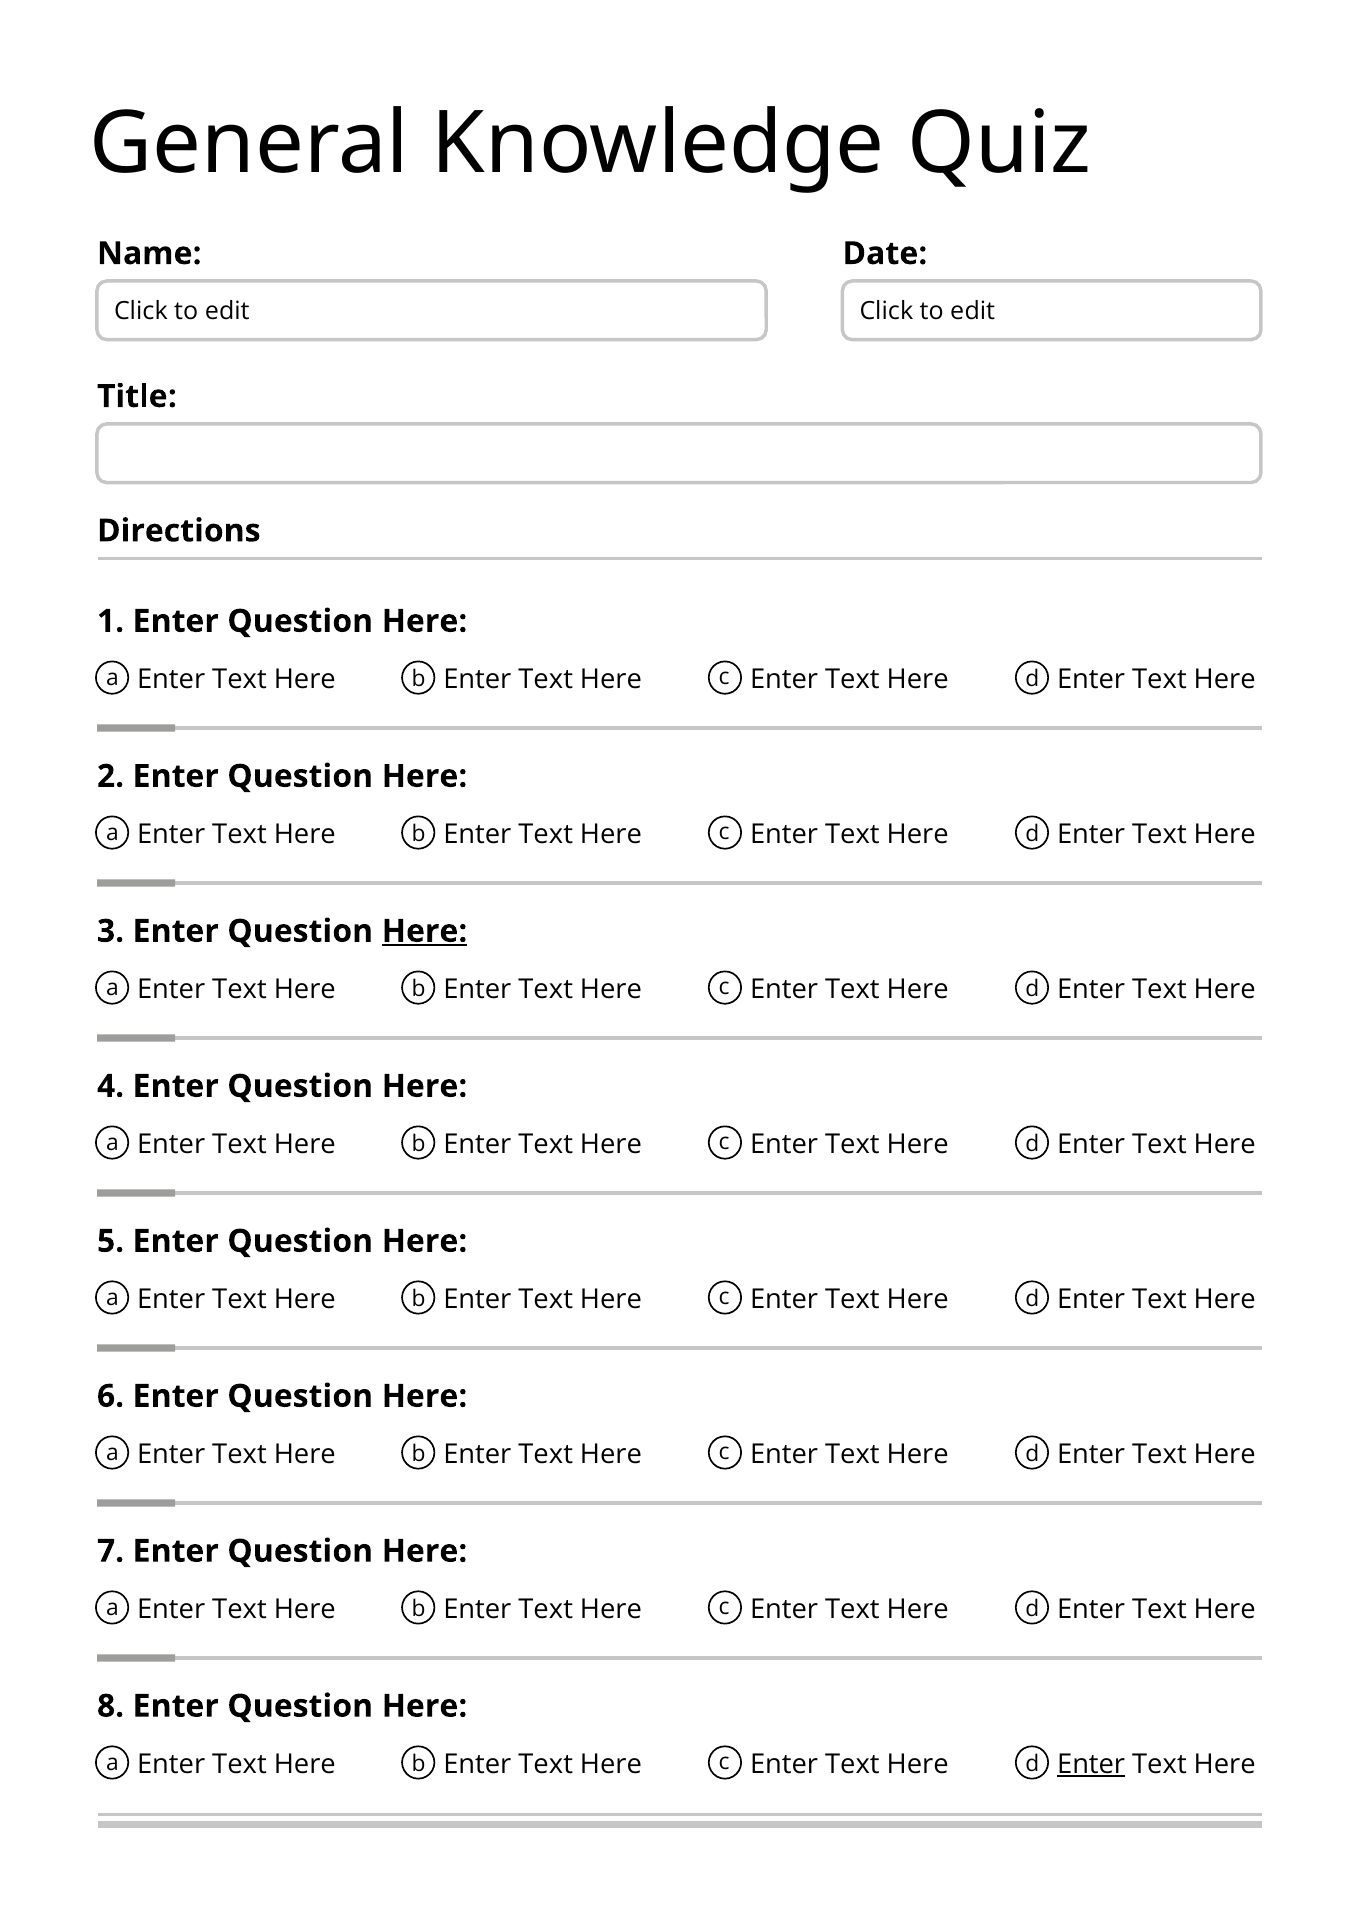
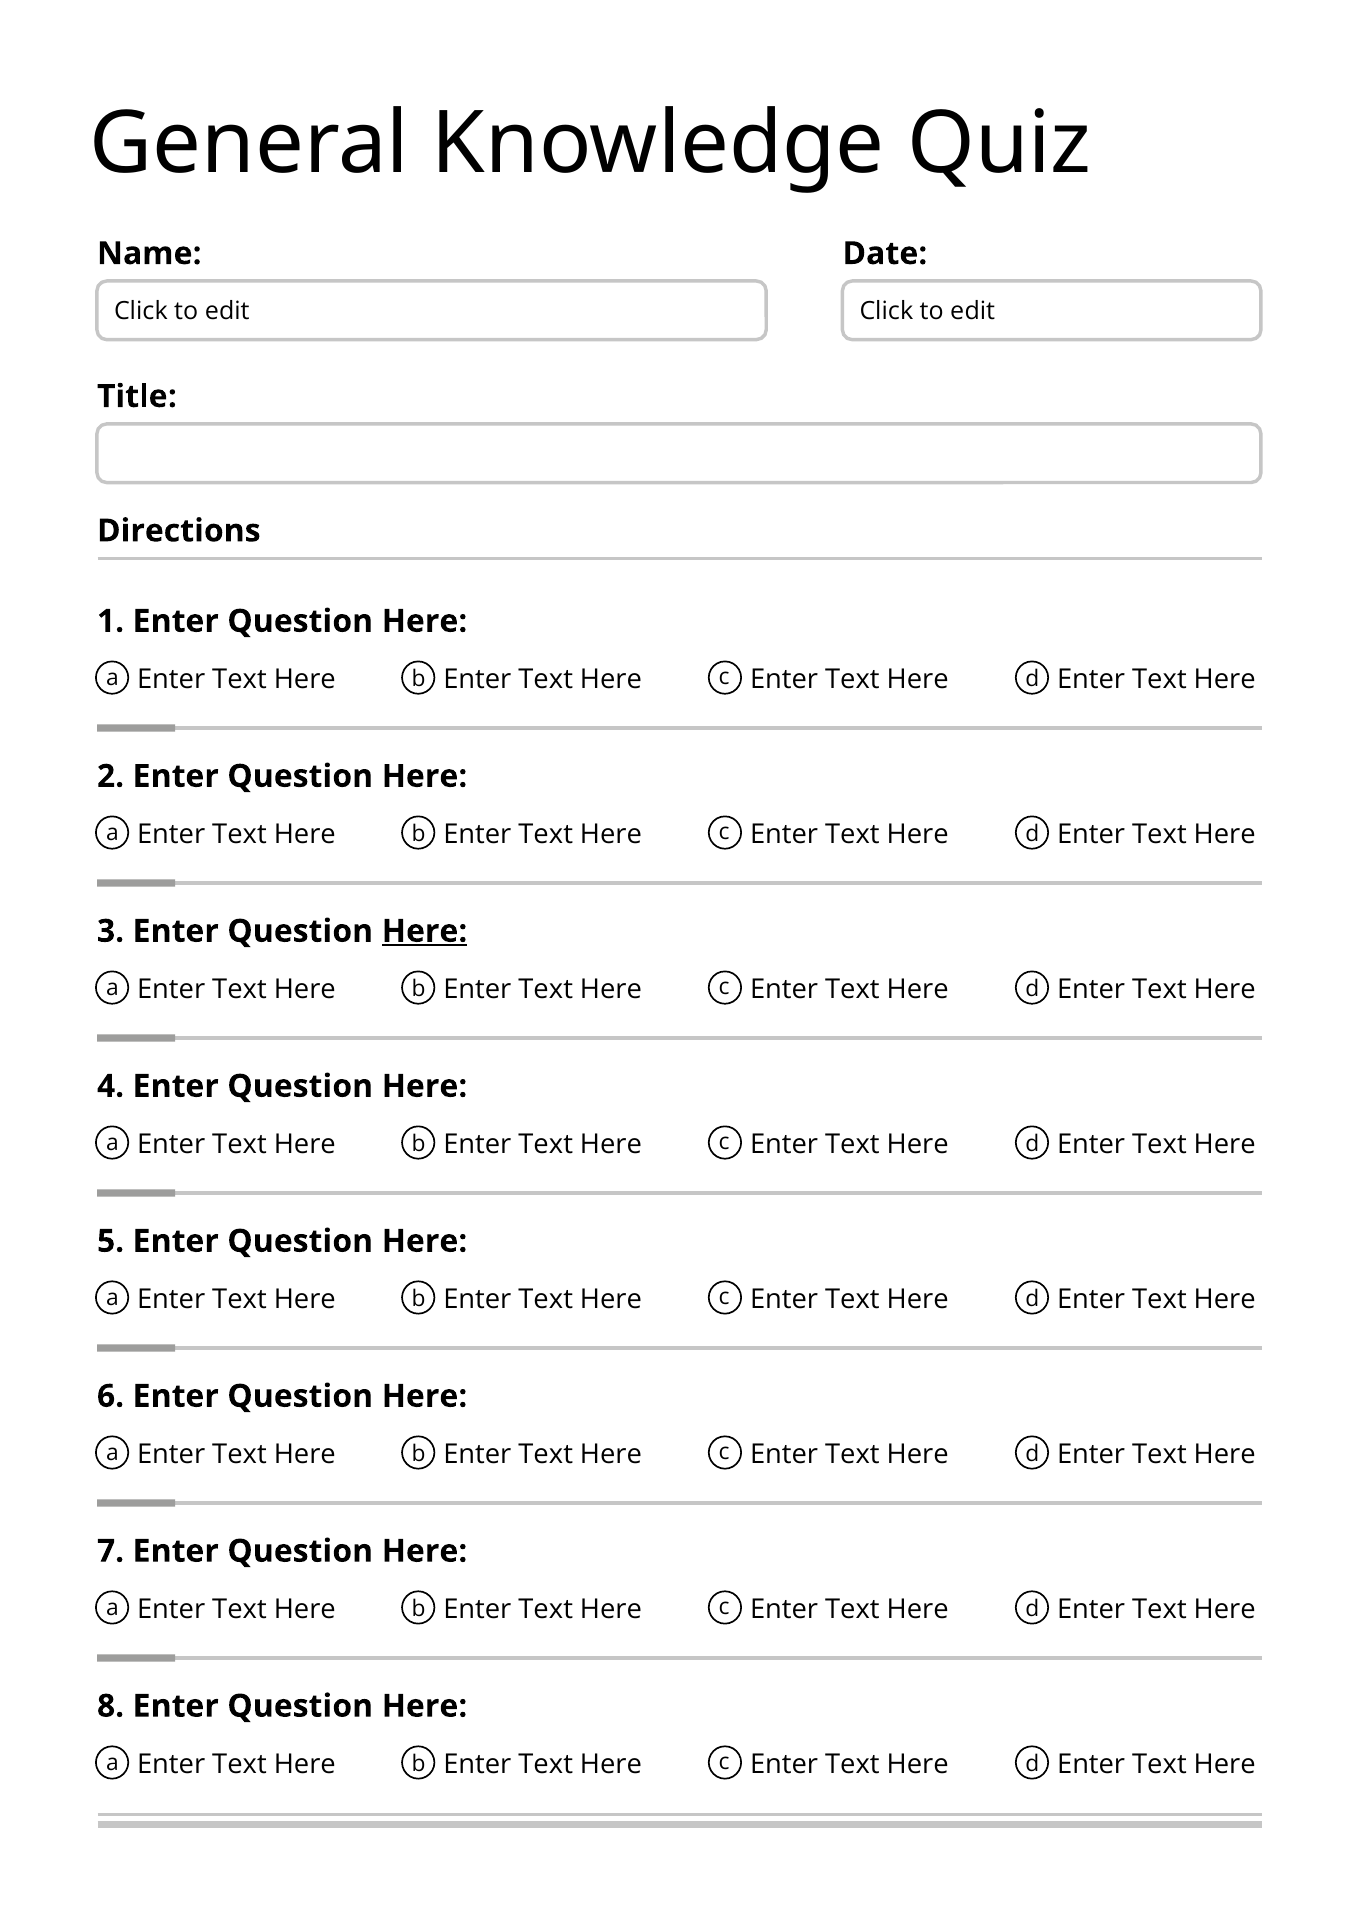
Enter underline: present -> none (1091, 1765)
